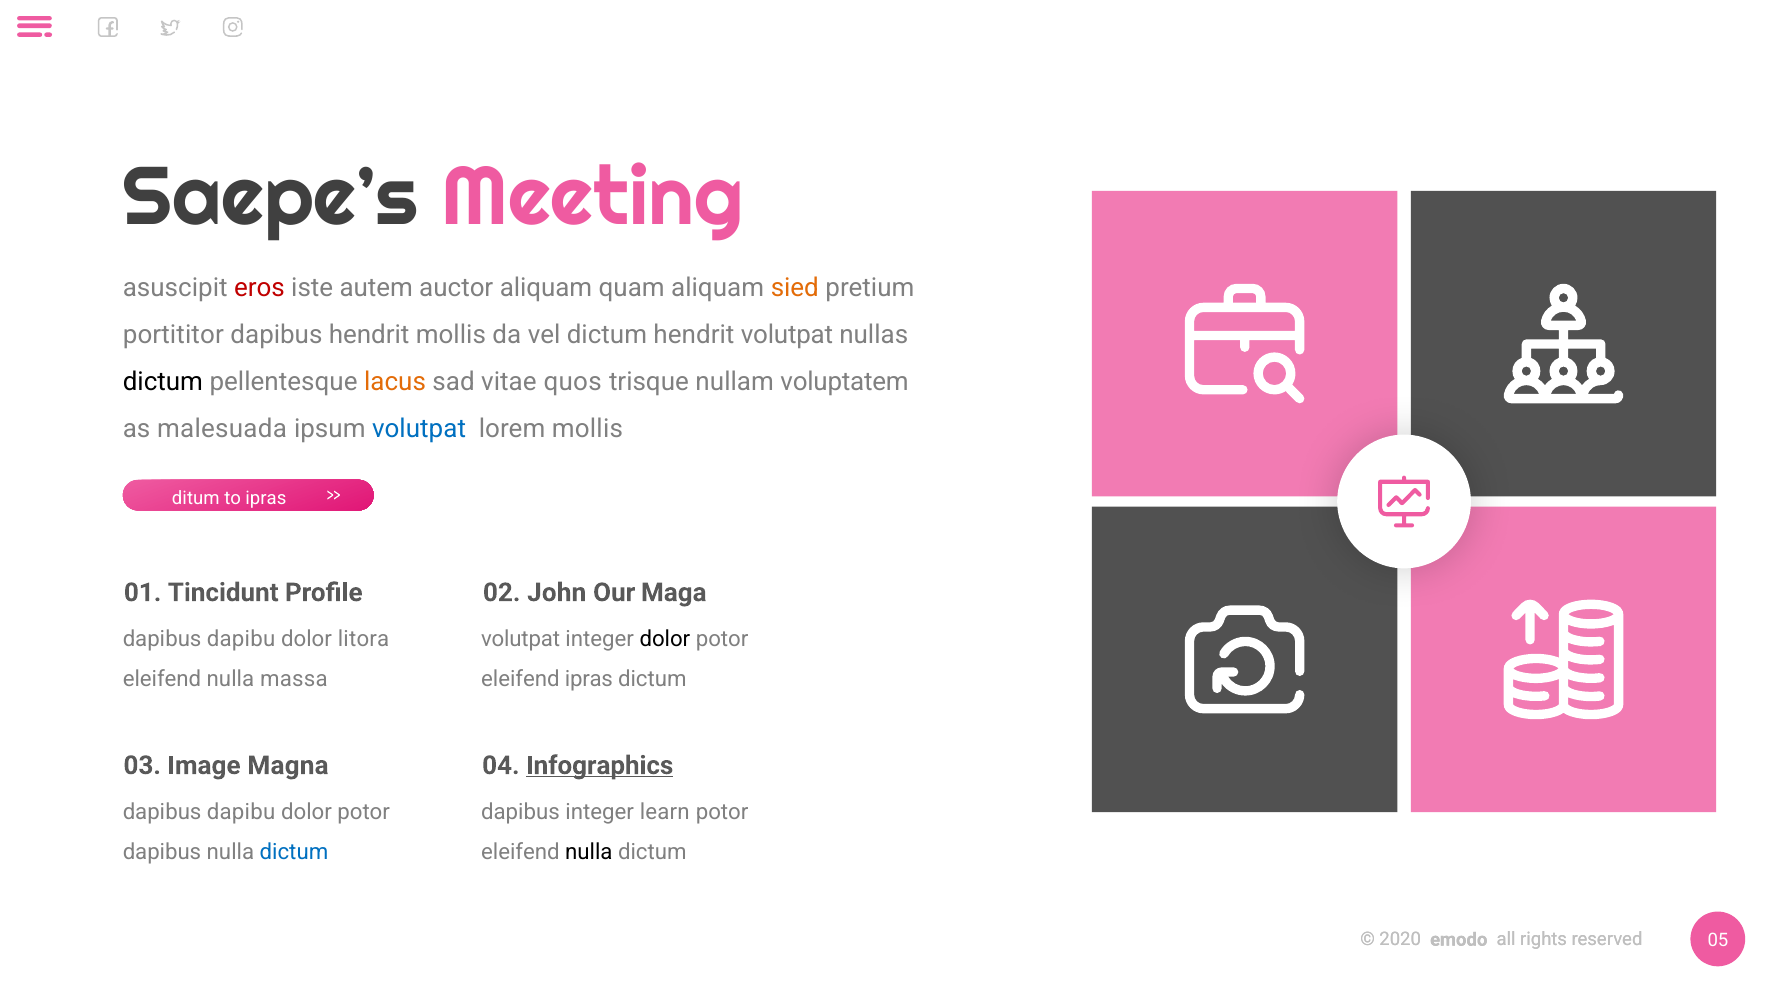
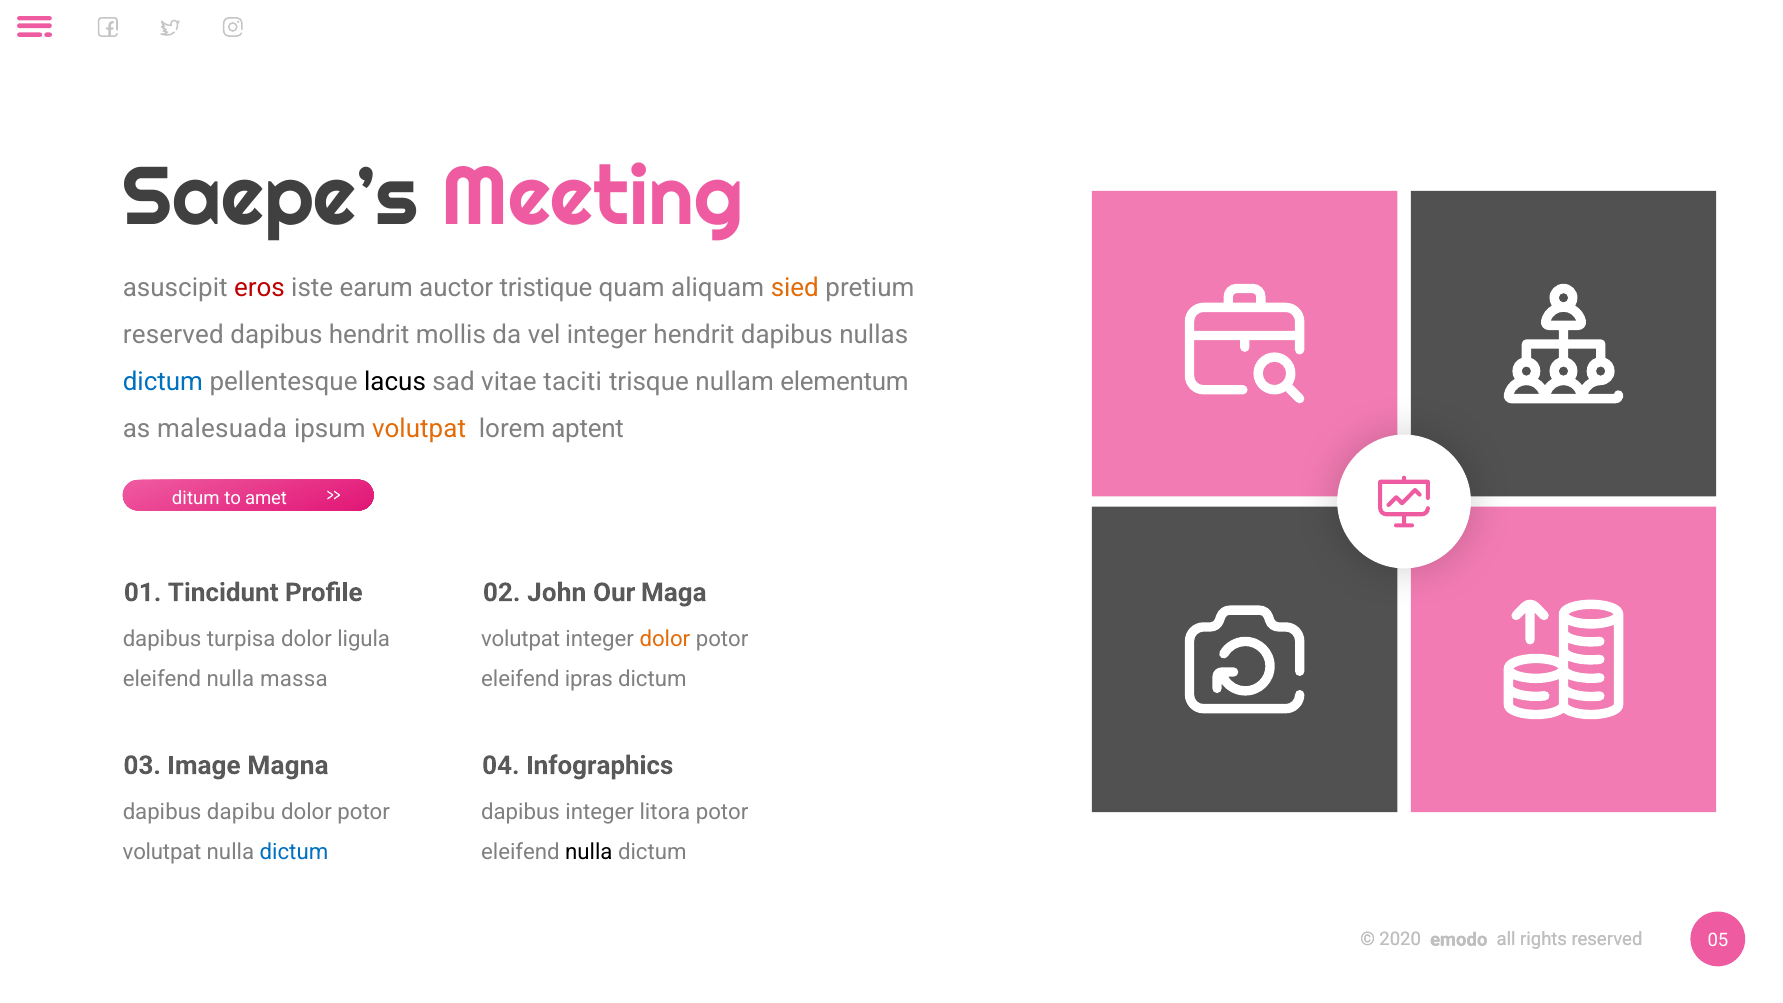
autem: autem -> earum (376, 288)
auctor aliquam: aliquam -> tristique (546, 288)
portititor: portititor -> reserved (173, 335)
vel dictum: dictum -> integer (607, 335)
hendrit volutpat: volutpat -> dapibus (787, 335)
dictum colour: black -> blue (163, 382)
lacus colour: orange -> black (395, 382)
quos: quos -> taciti (573, 382)
voluptatem: voluptatem -> elementum (845, 382)
volutpat colour: blue -> orange (419, 429)
lorem mollis: mollis -> aptent (588, 429)
to ipras: ipras -> amet (266, 498)
dapibu: dapibu -> turpisa (241, 639)
litora: litora -> ligula (364, 639)
dolor colour: black -> orange (665, 639)
Infographics underline: present -> none (600, 765)
learn: learn -> litora (665, 812)
dapibus: dapibus -> volutpat (162, 852)
